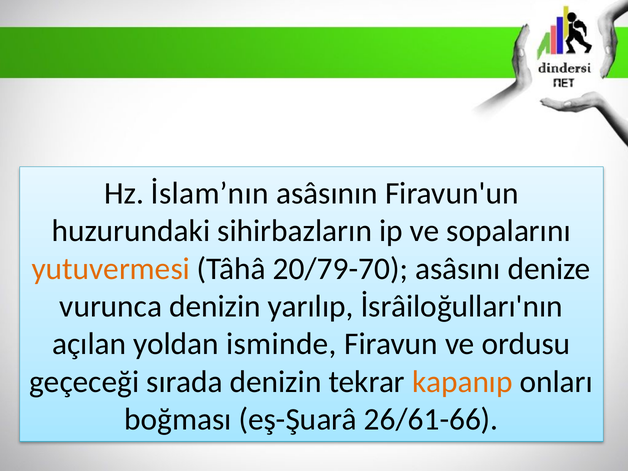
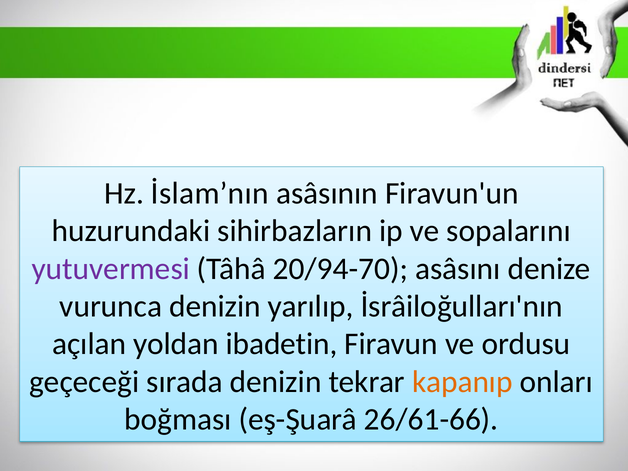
yutuvermesi colour: orange -> purple (111, 269)
20/79-70: 20/79-70 -> 20/94-70 (340, 269)
isminde: isminde -> ibadetin (282, 344)
